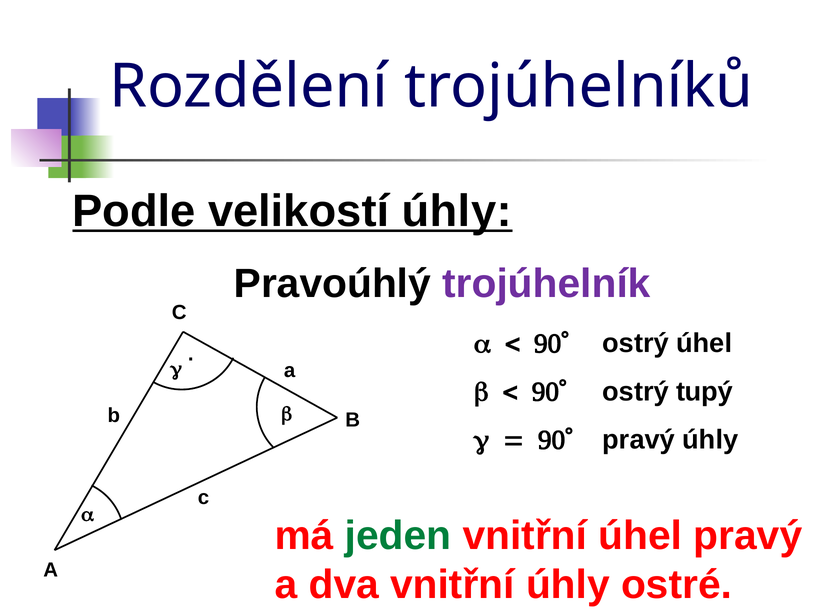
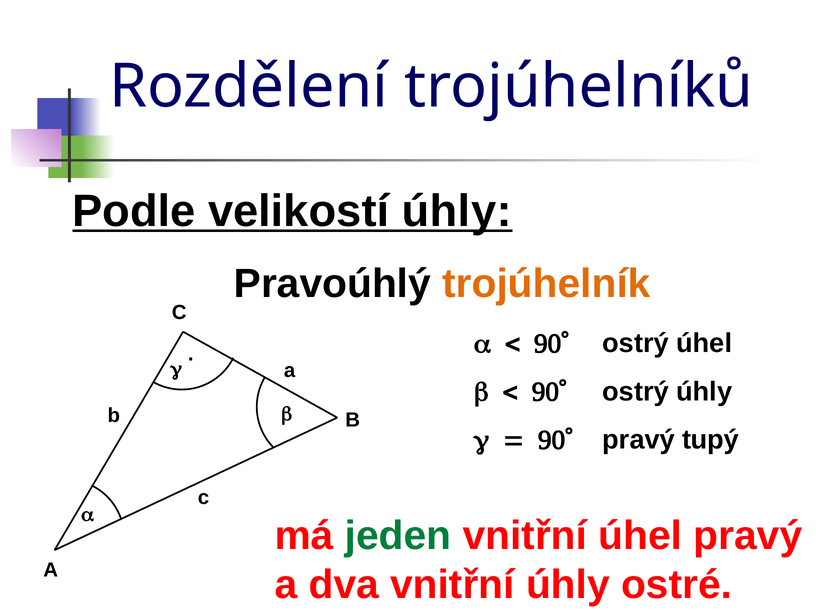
trojúhelník colour: purple -> orange (546, 284)
ostrý tupý: tupý -> úhly (704, 392)
pravý úhly: úhly -> tupý (710, 440)
